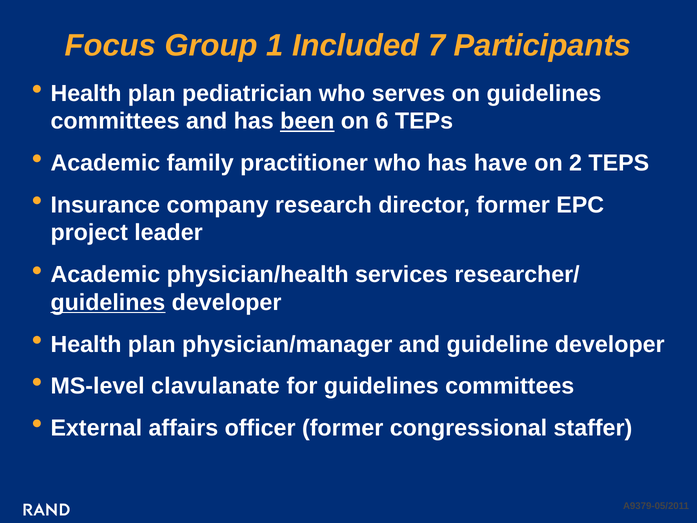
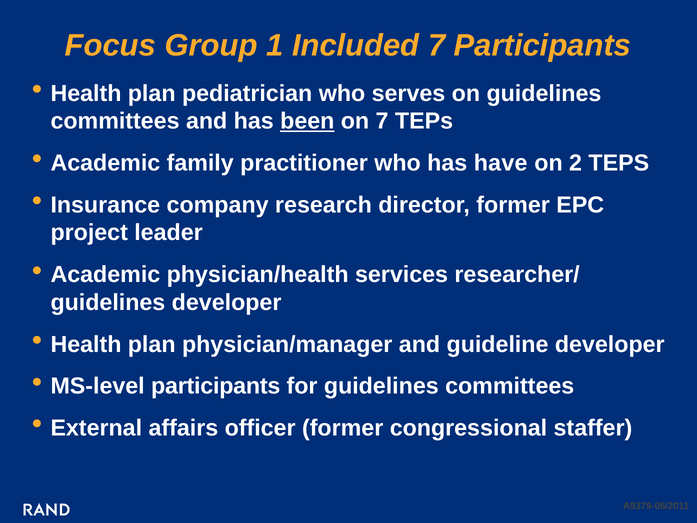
on 6: 6 -> 7 (382, 121)
guidelines underline: present -> none (108, 302)
MS-level clavulanate: clavulanate -> participants (216, 386)
